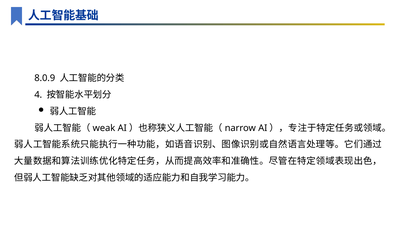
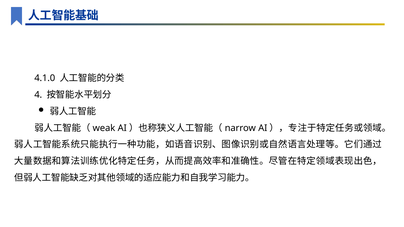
8.0.9: 8.0.9 -> 4.1.0 (45, 78)
